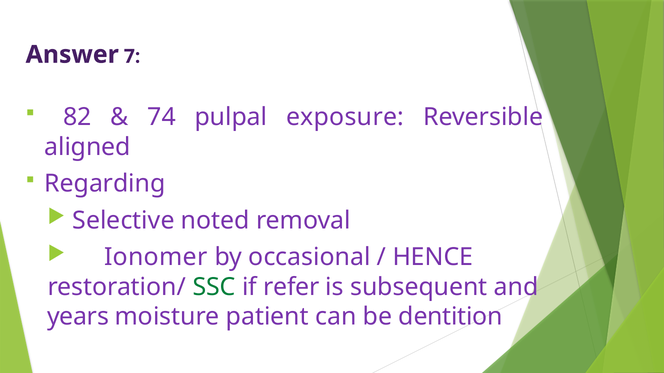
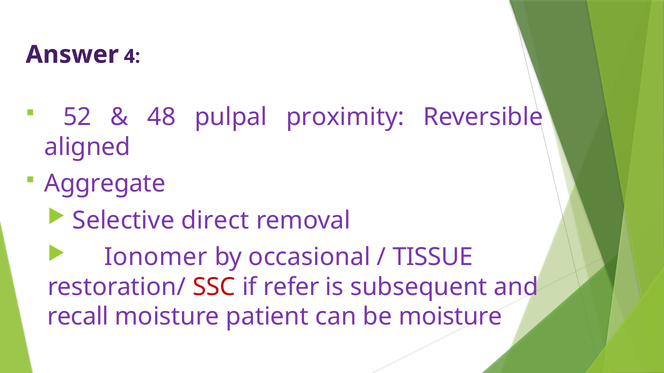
7: 7 -> 4 (132, 56)
82: 82 -> 52 (77, 117)
74: 74 -> 48 (162, 117)
exposure: exposure -> proximity (345, 117)
Regarding: Regarding -> Aggregate (105, 184)
noted: noted -> direct (215, 221)
HENCE: HENCE -> TISSUE (433, 257)
SSC colour: green -> red (214, 287)
years: years -> recall (78, 317)
be dentition: dentition -> moisture (450, 317)
